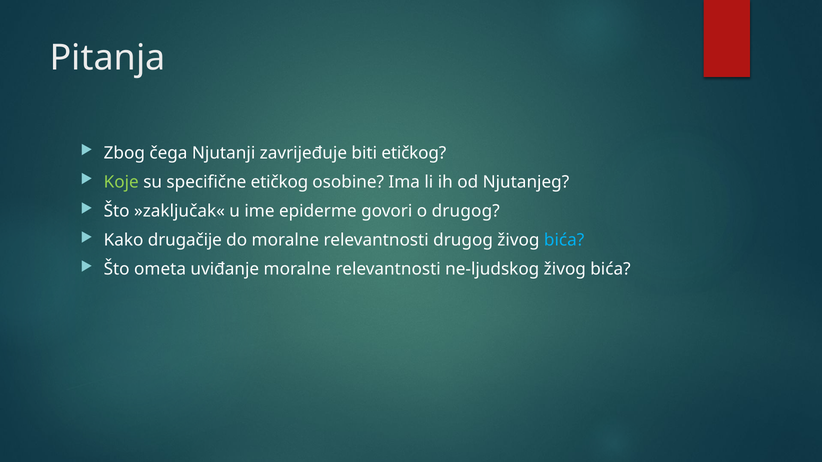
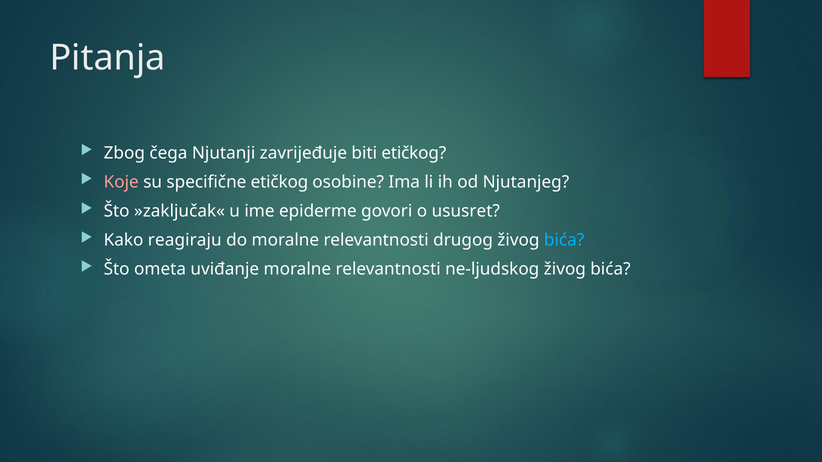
Koje colour: light green -> pink (121, 182)
o drugog: drugog -> ususret (466, 211)
drugačije: drugačije -> reagiraju (185, 240)
